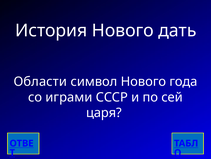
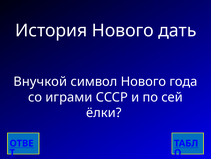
Области: Области -> Внучкой (40, 81)
царя: царя -> ёлки (104, 112)
